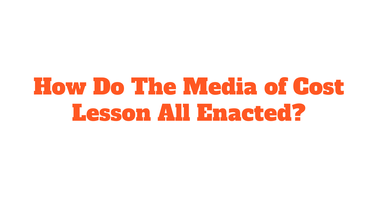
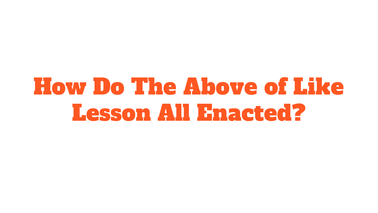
Media: Media -> Above (220, 87)
Cost: Cost -> Like (319, 87)
